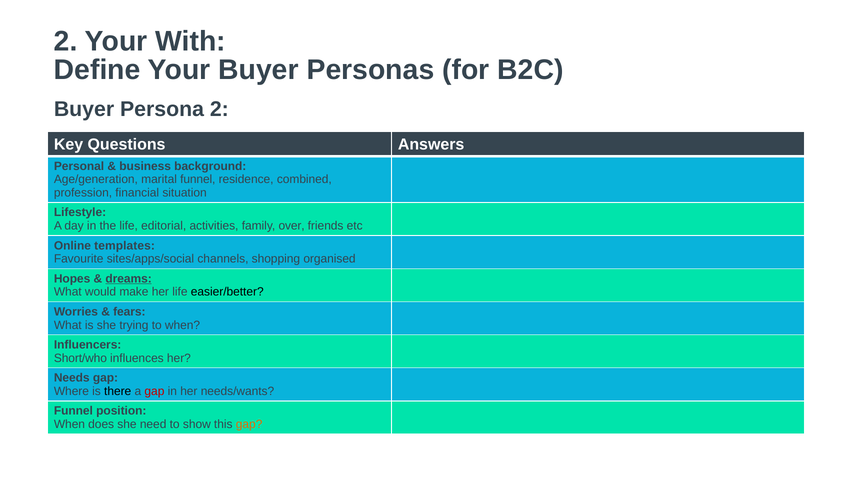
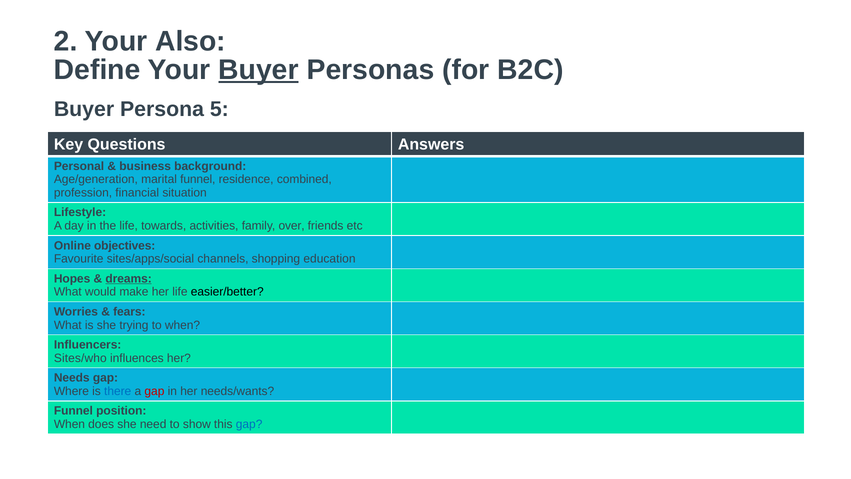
With: With -> Also (190, 41)
Buyer underline: none -> present (259, 70)
Persona 2: 2 -> 5 (219, 109)
editorial: editorial -> towards (164, 226)
templates: templates -> objectives (125, 245)
organised: organised -> education (329, 259)
Short/who: Short/who -> Sites/who (80, 358)
there colour: black -> blue (118, 391)
gap colour: orange -> blue (249, 424)
